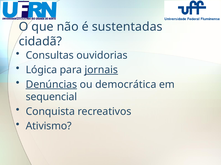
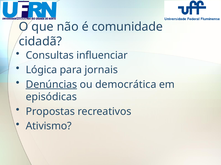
sustentadas: sustentadas -> comunidade (127, 27)
ouvidorias: ouvidorias -> influenciar (102, 56)
jornais underline: present -> none (101, 70)
sequencial: sequencial -> episódicas (51, 97)
Conquista: Conquista -> Propostas (50, 112)
